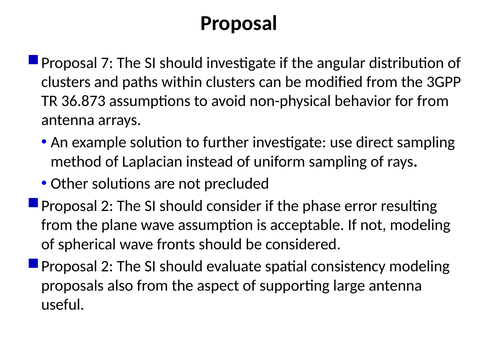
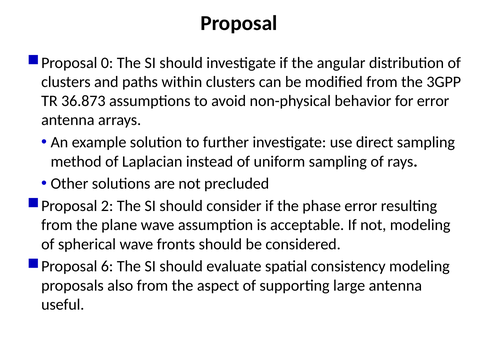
7: 7 -> 0 (107, 63)
for from: from -> error (433, 101)
2: 2 -> 6 (107, 267)
